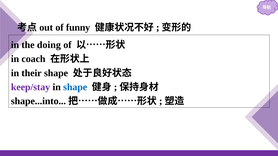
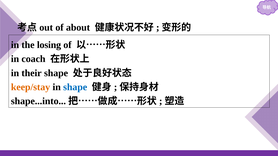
funny: funny -> about (78, 28)
doing: doing -> losing (49, 45)
keep/stay colour: purple -> orange (31, 87)
